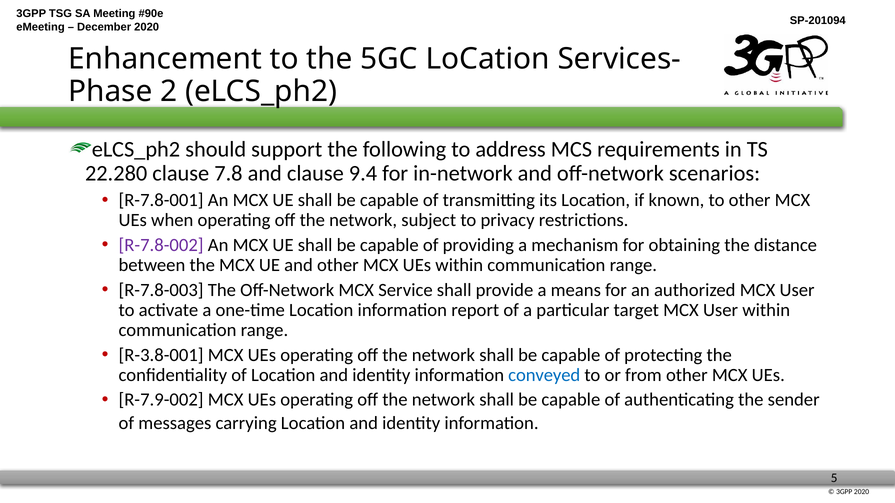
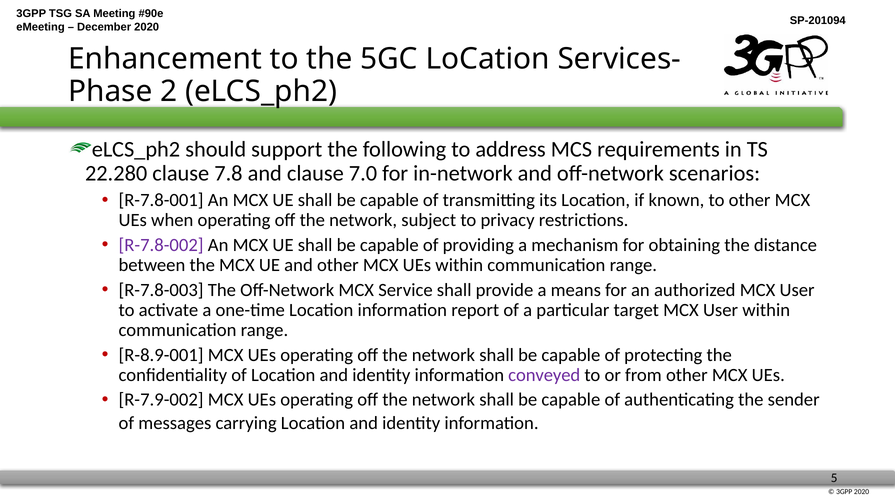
9.4: 9.4 -> 7.0 (363, 173)
R-3.8-001: R-3.8-001 -> R-8.9-001 (161, 355)
conveyed colour: blue -> purple (544, 375)
